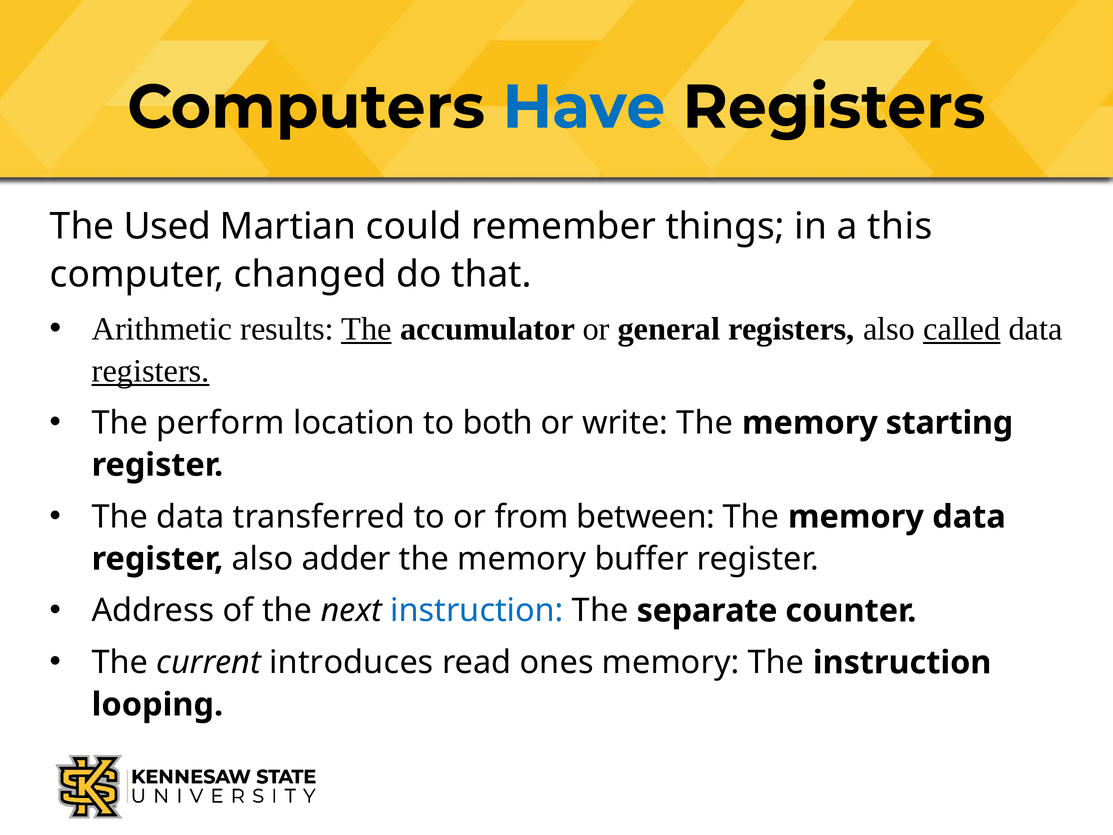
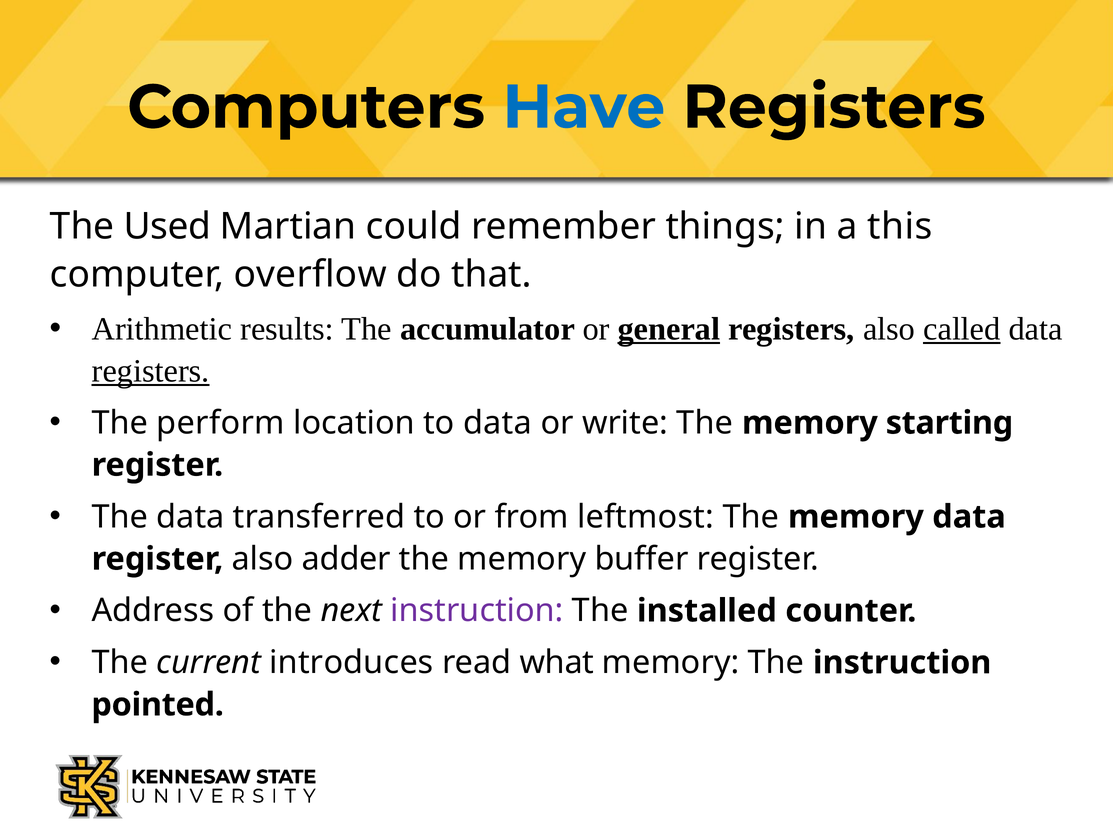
changed: changed -> overflow (310, 275)
The underline: present -> none (366, 329)
general underline: none -> present (669, 329)
to both: both -> data (498, 423)
between: between -> leftmost (646, 517)
instruction colour: blue -> purple (477, 611)
separate: separate -> installed (707, 611)
ones: ones -> what (557, 662)
looping: looping -> pointed (158, 704)
